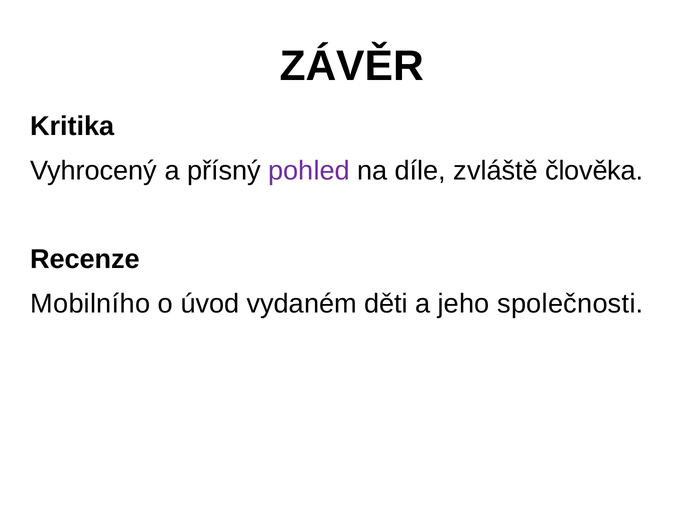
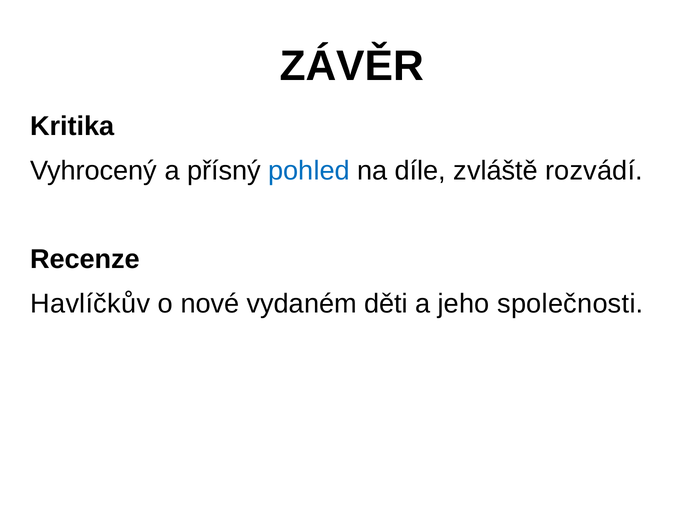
pohled colour: purple -> blue (309, 171)
člověka: člověka -> rozvádí (594, 171)
Mobilního: Mobilního -> Havlíčkův (90, 303)
úvod: úvod -> nové (210, 303)
